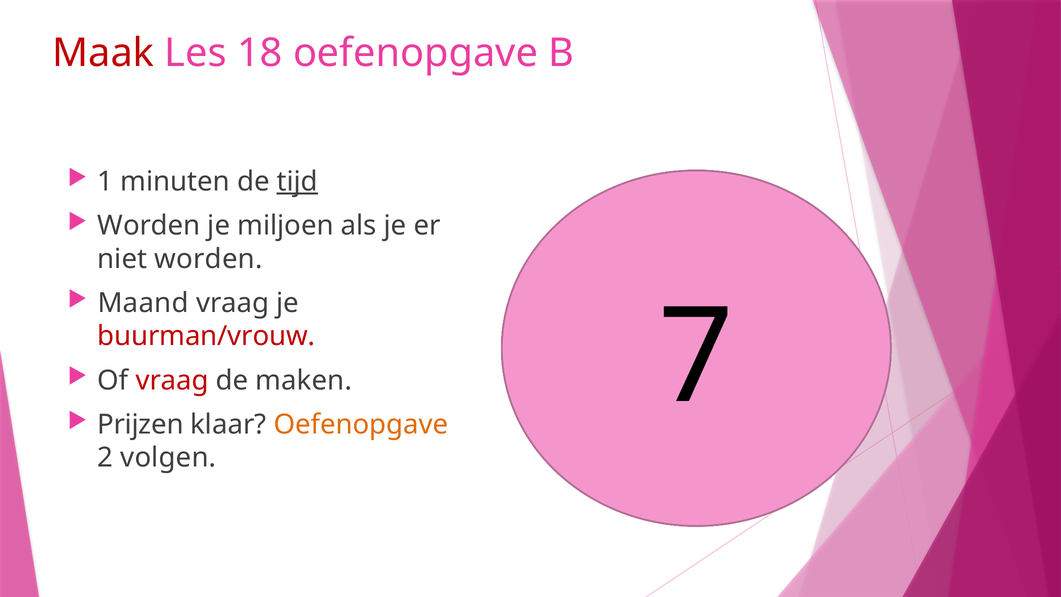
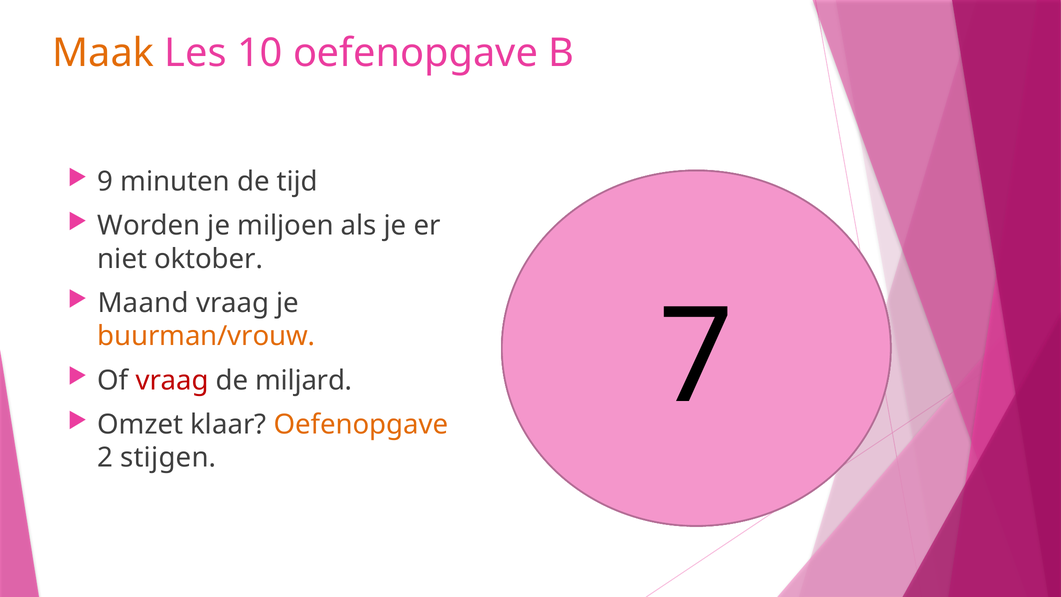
Maak colour: red -> orange (103, 53)
18: 18 -> 10 (260, 53)
1: 1 -> 9 (105, 182)
tijd underline: present -> none (297, 182)
niet worden: worden -> oktober (209, 259)
buurman/vrouw colour: red -> orange (206, 336)
maken: maken -> miljard (304, 380)
Prijzen: Prijzen -> Omzet (140, 425)
volgen: volgen -> stijgen (168, 458)
